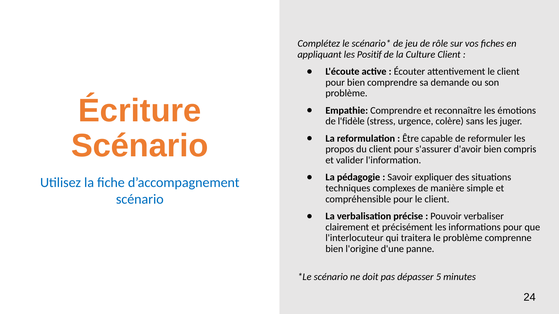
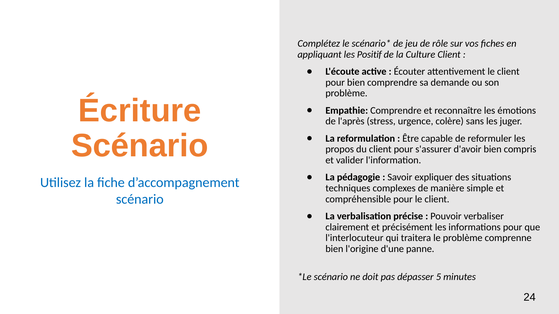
l'fidèle: l'fidèle -> l'après (351, 121)
